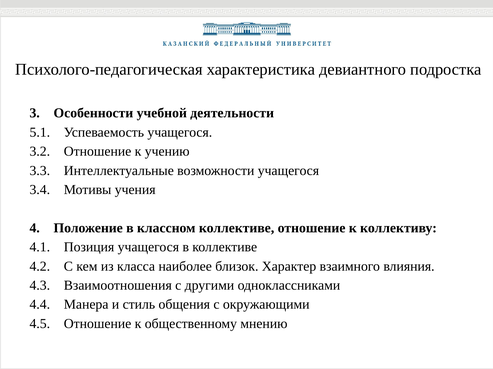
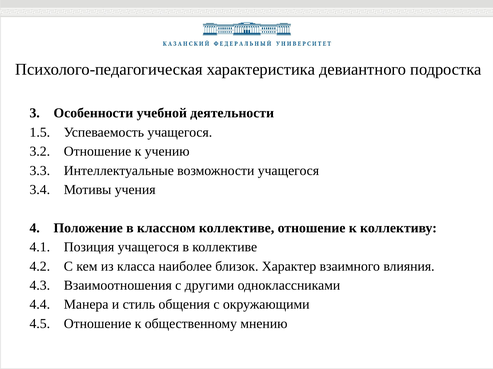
5.1: 5.1 -> 1.5 (40, 133)
